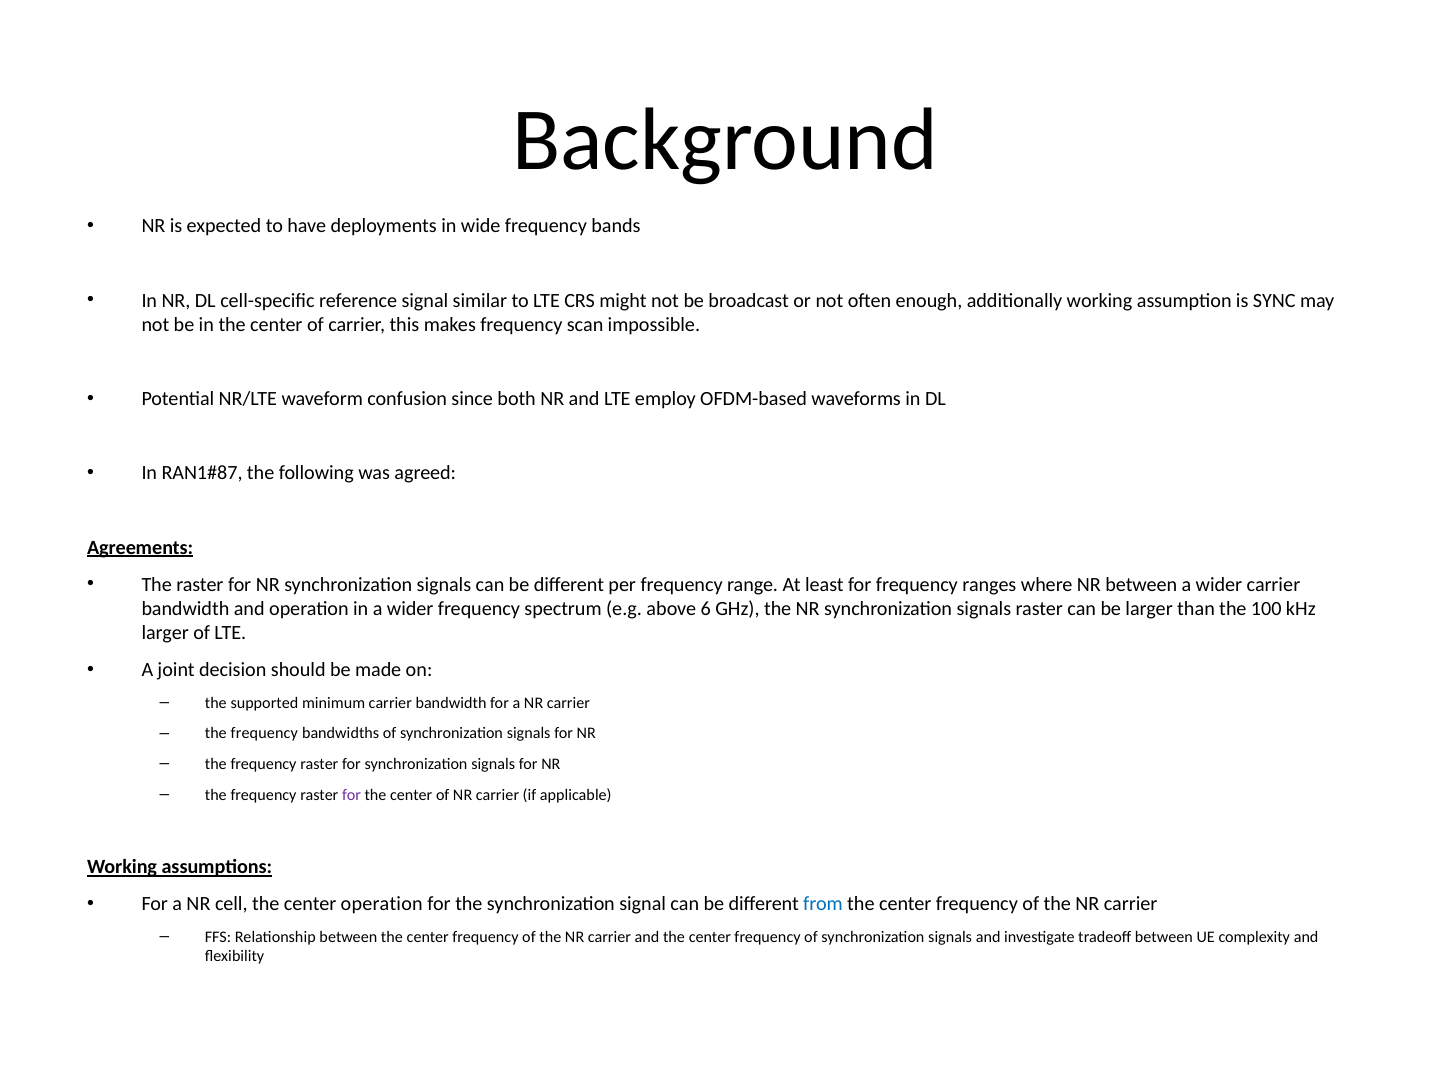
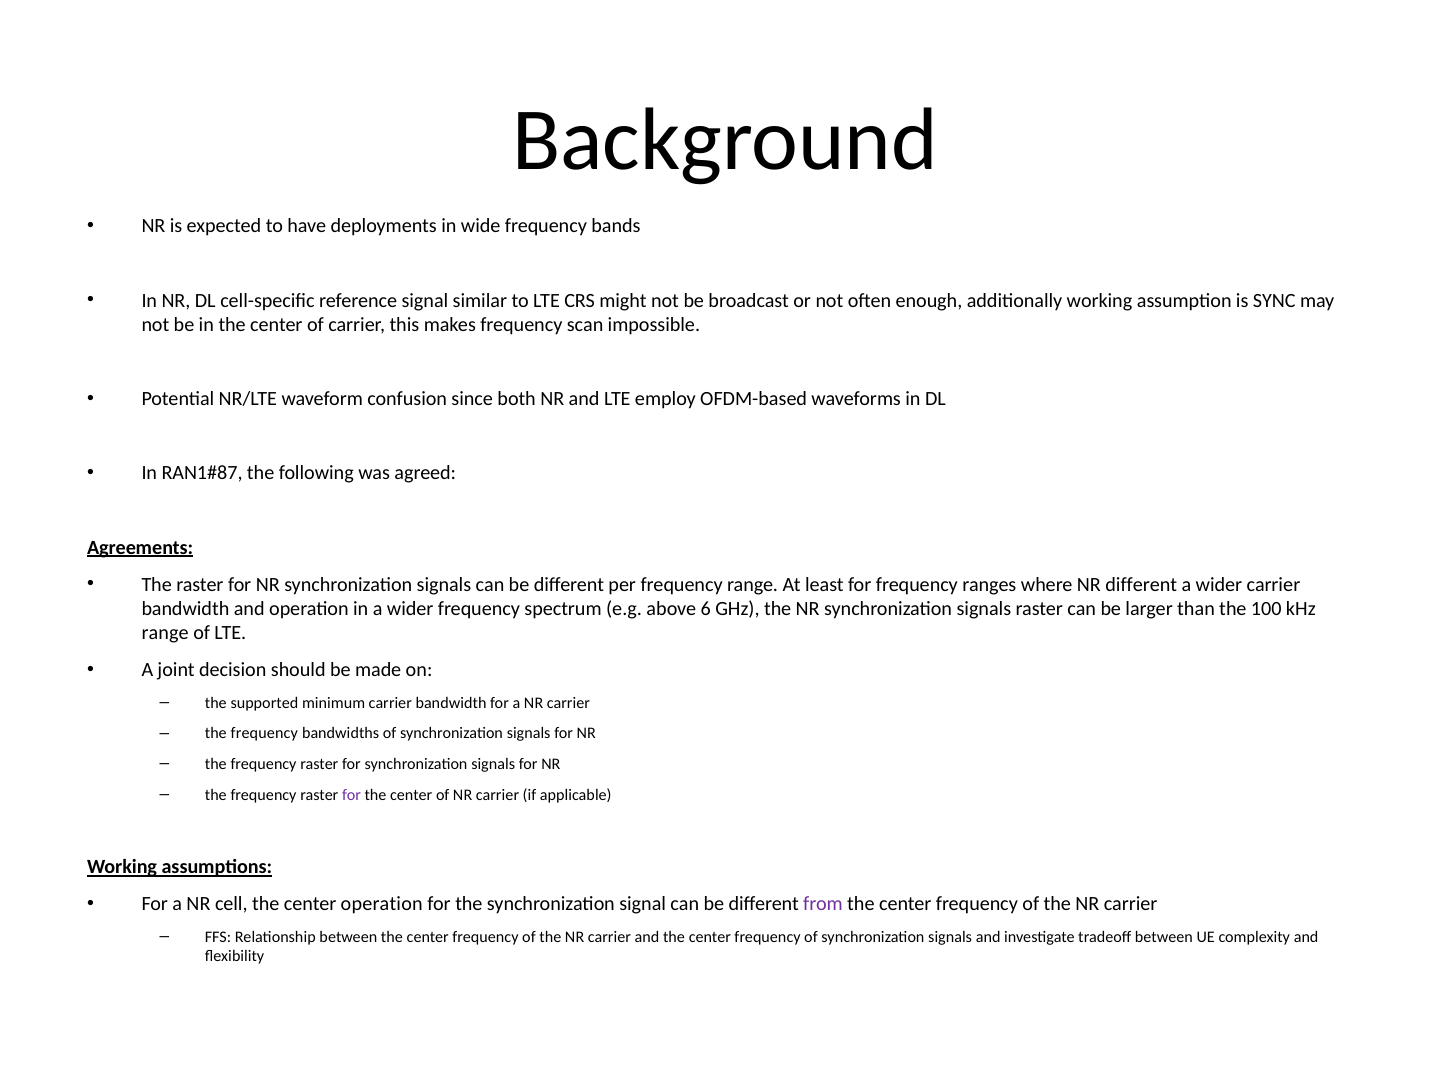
NR between: between -> different (1141, 585)
larger: larger -> range (165, 633)
from colour: blue -> purple (823, 904)
